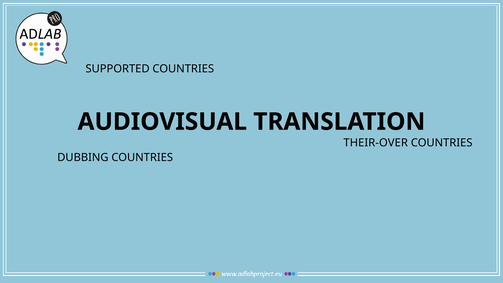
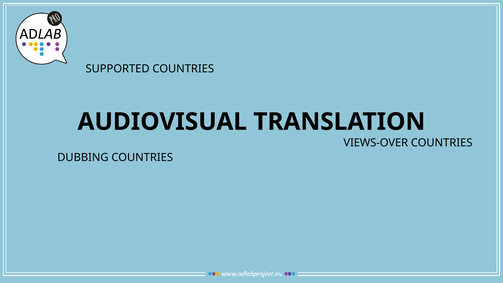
THEIR-OVER: THEIR-OVER -> VIEWS-OVER (376, 143)
